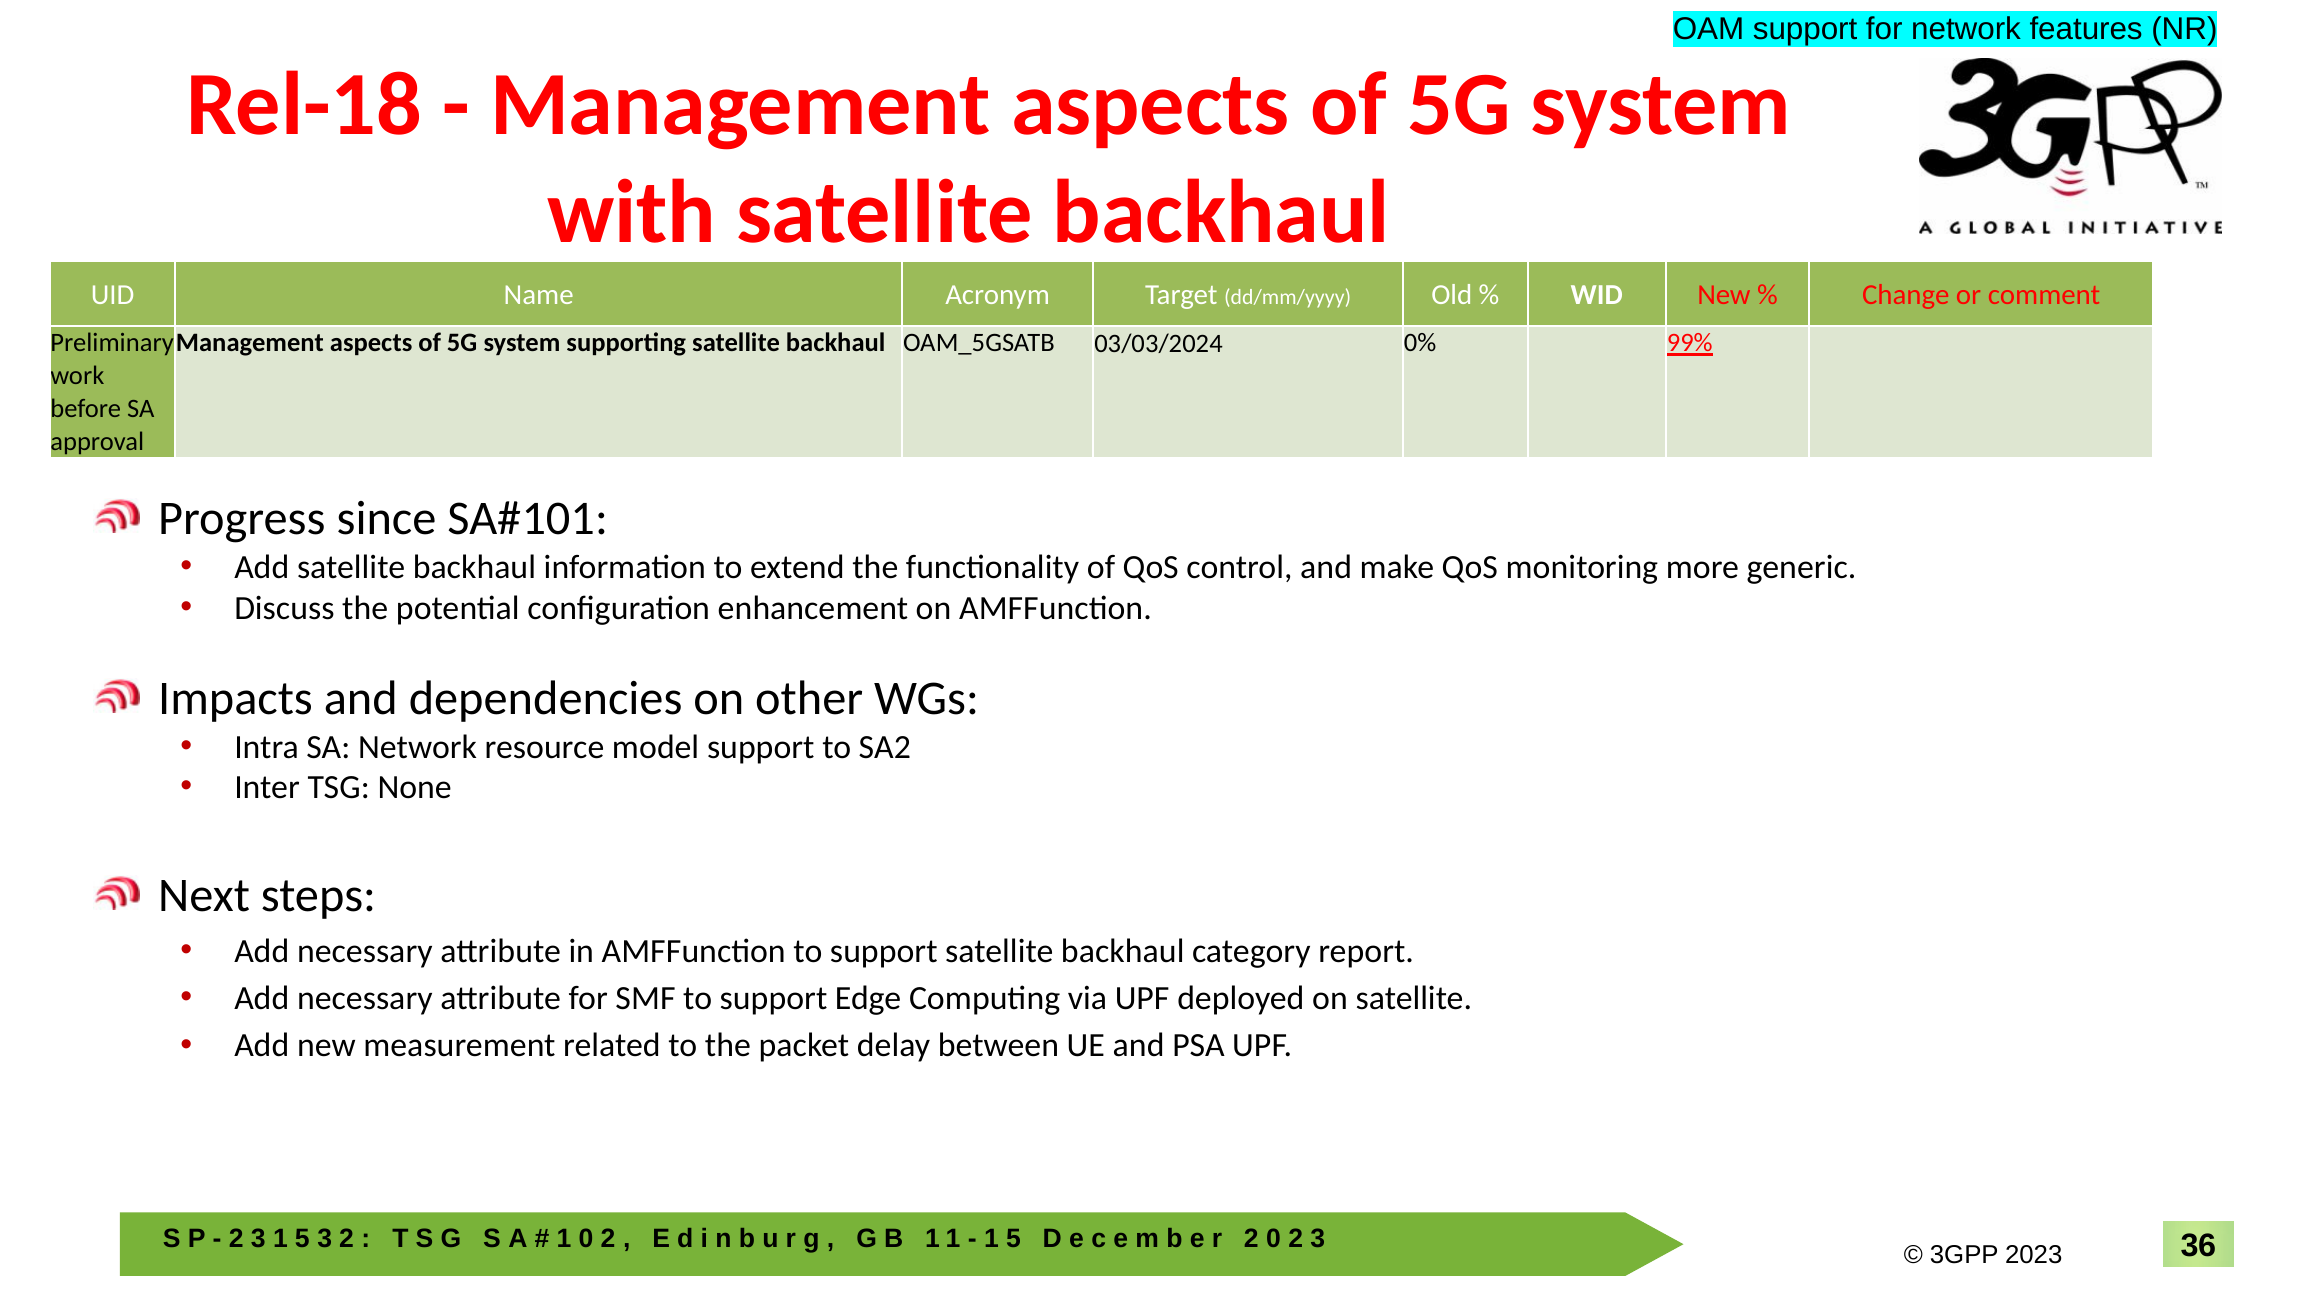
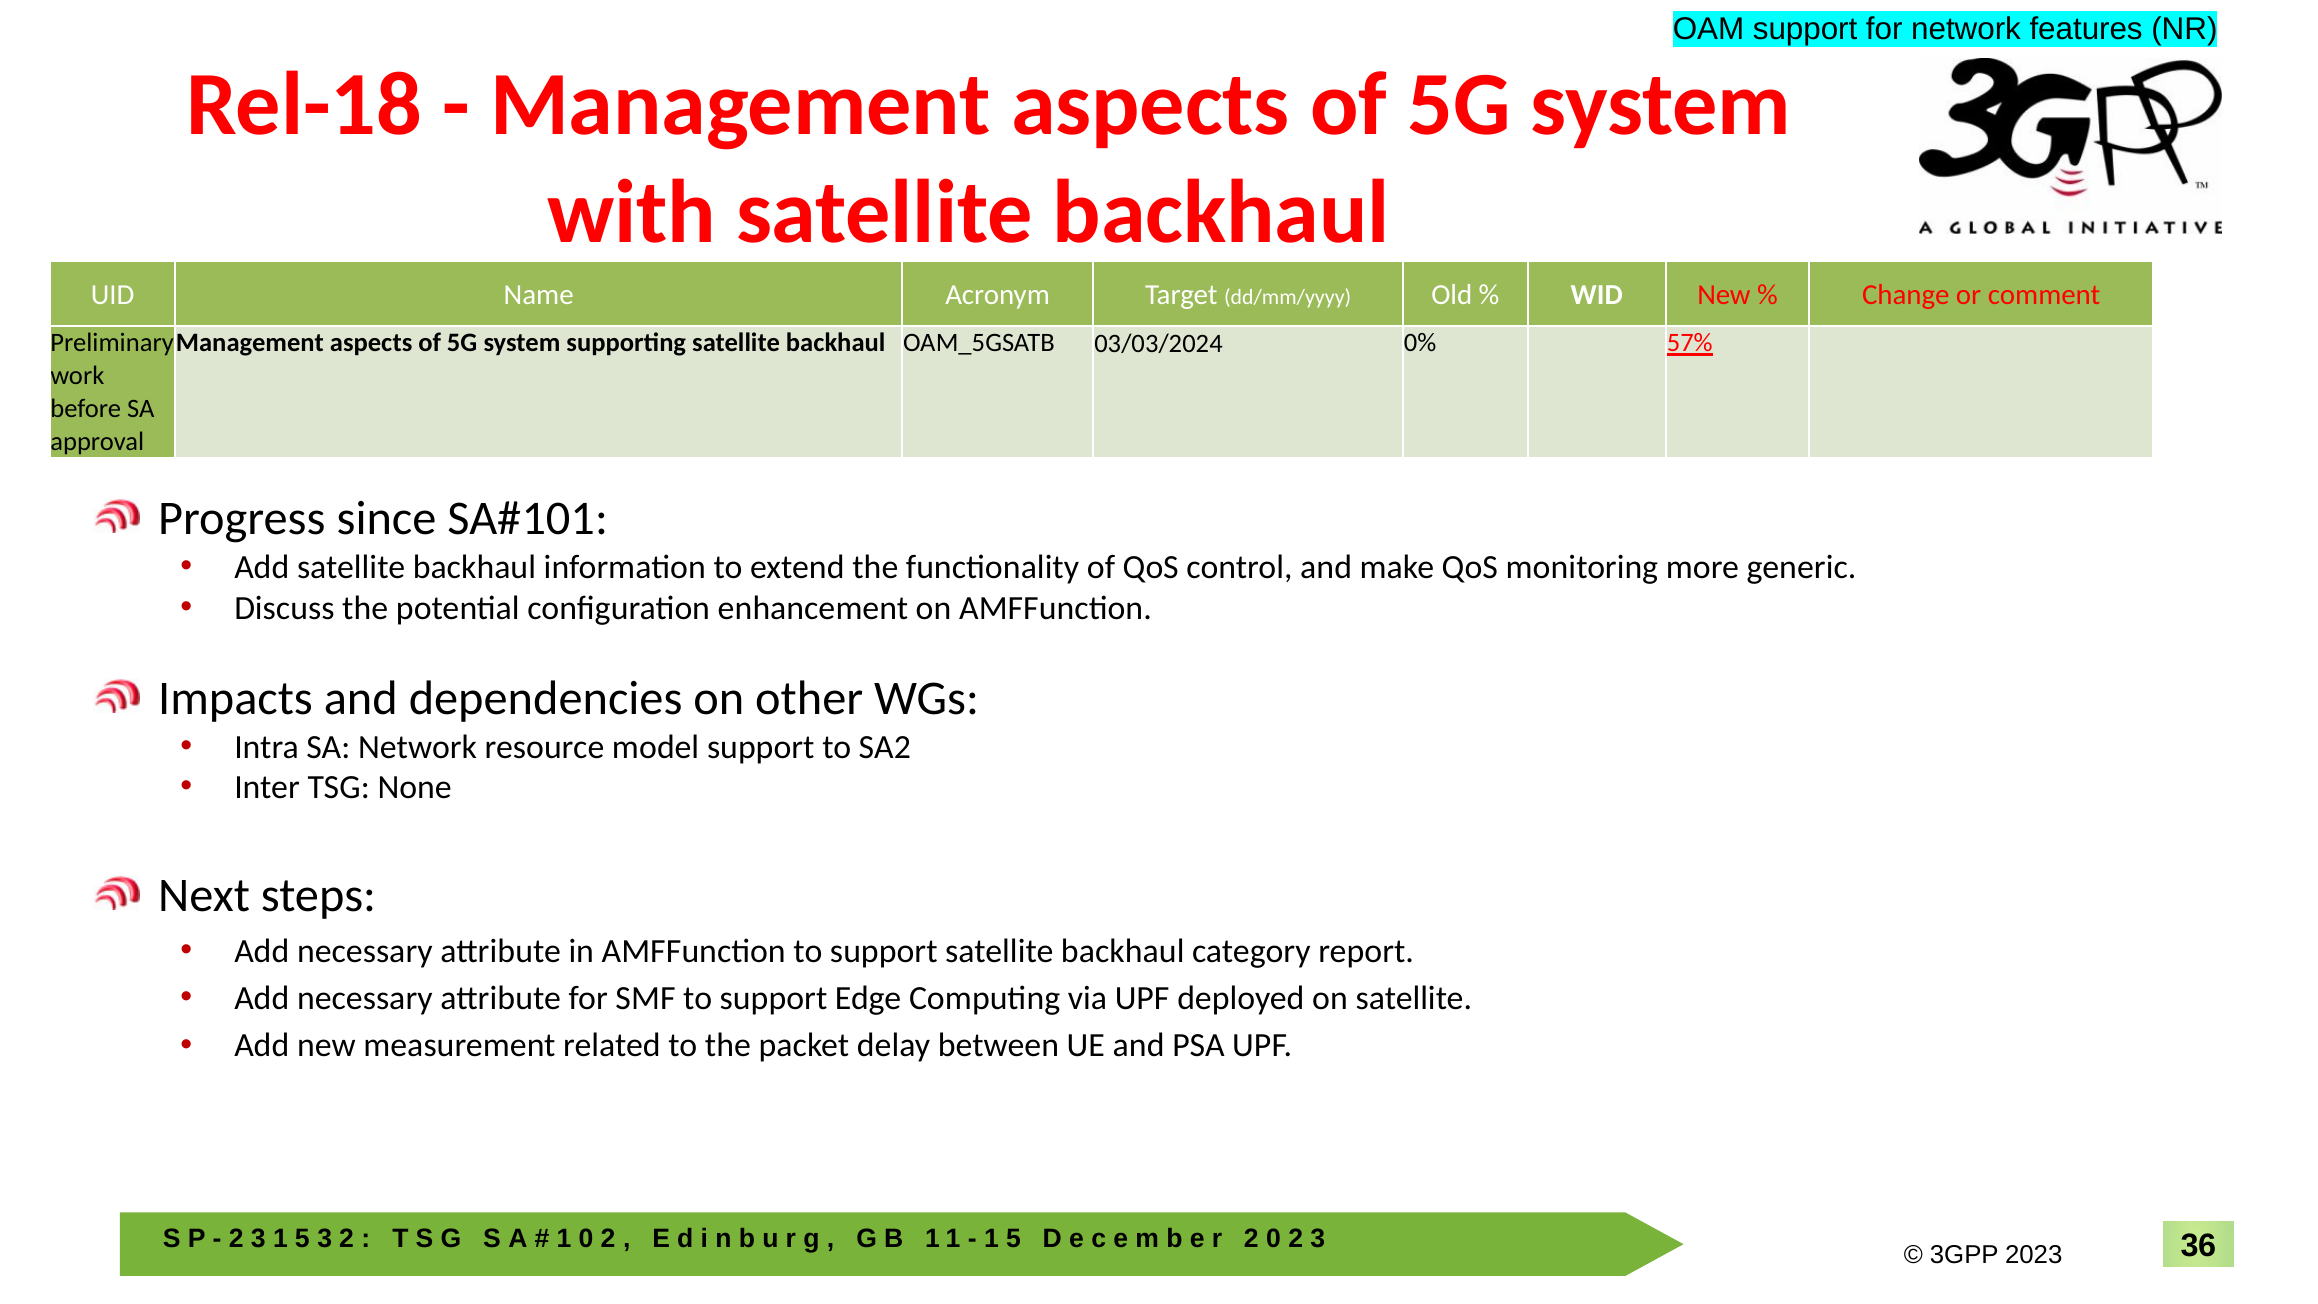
99%: 99% -> 57% (1690, 343)
